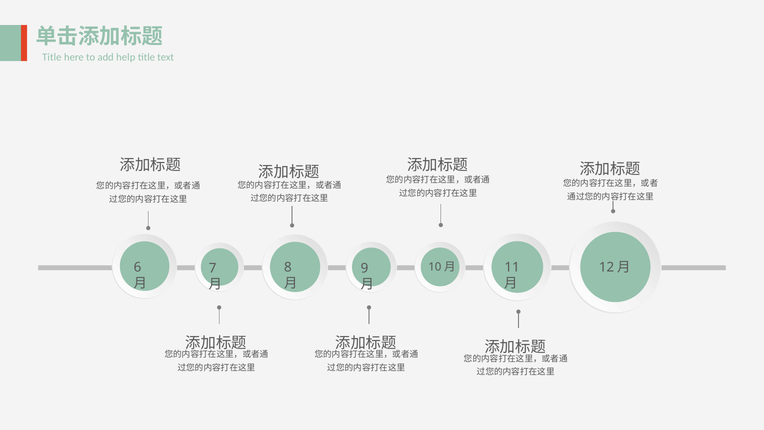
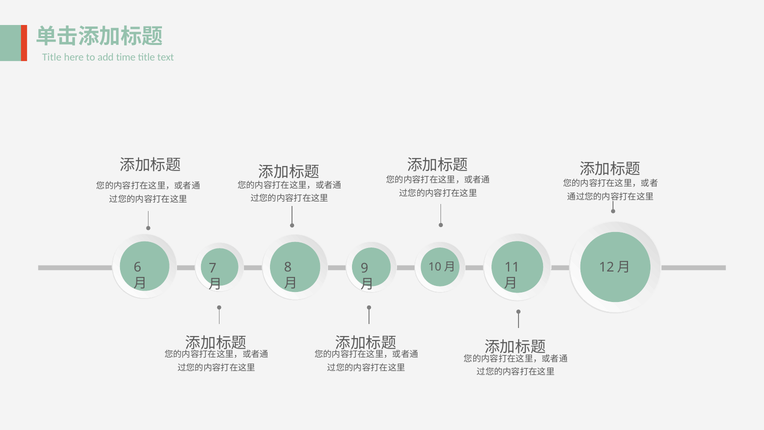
help: help -> time (126, 57)
